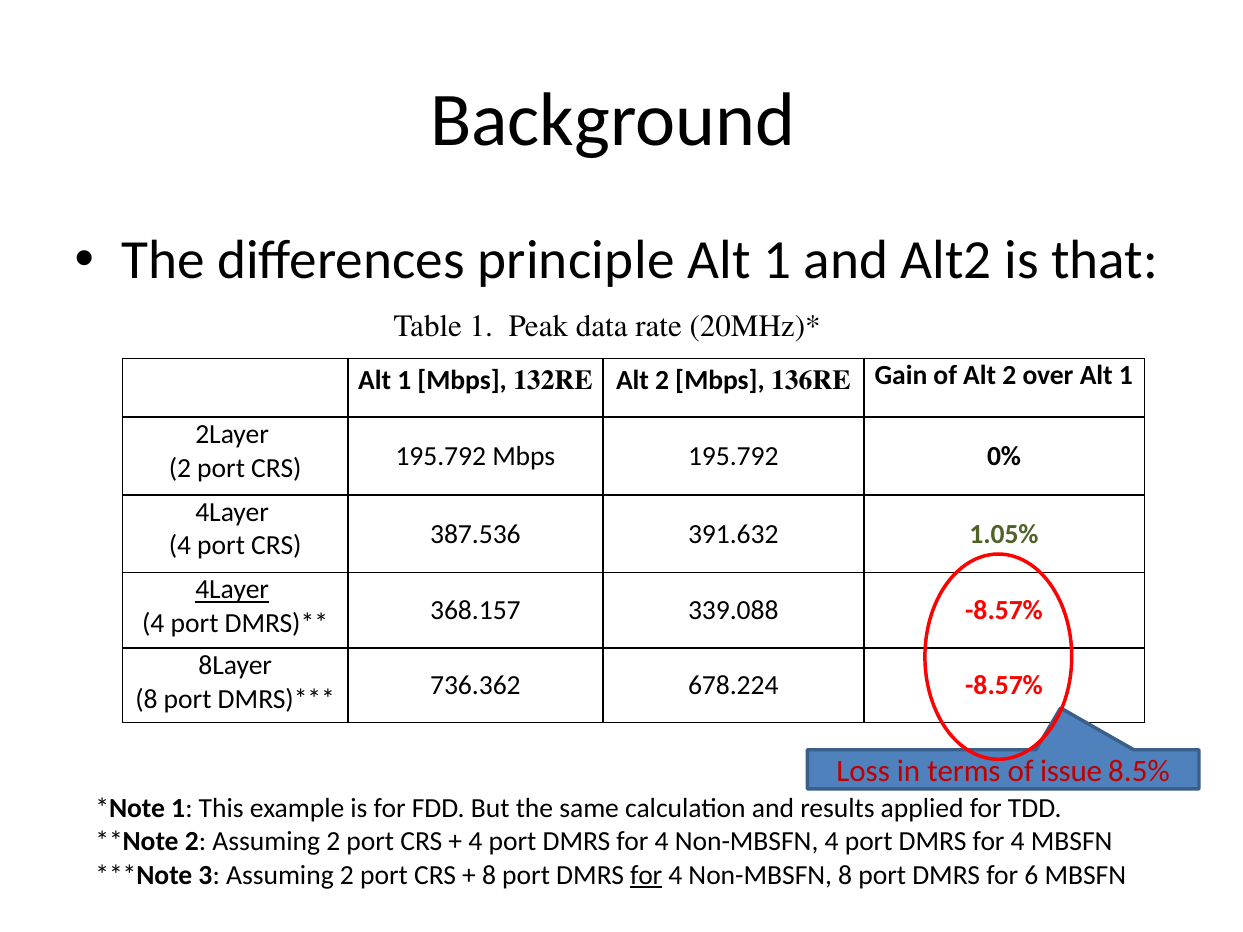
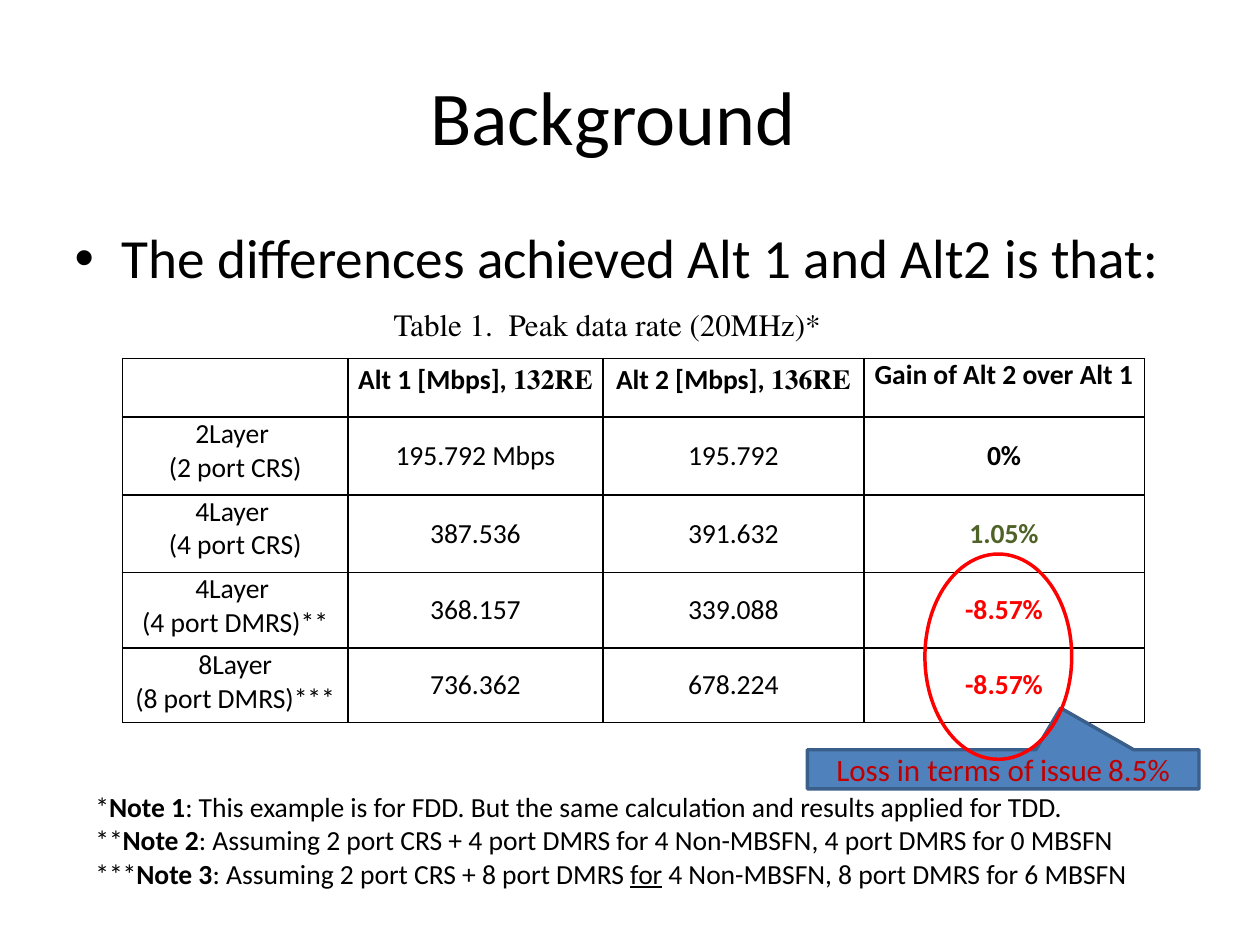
principle: principle -> achieved (576, 261)
4Layer underline: present -> none (232, 590)
4: 4 -> 0 (1018, 842)
